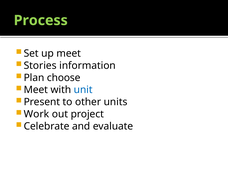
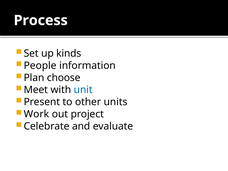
Process colour: light green -> white (41, 20)
up meet: meet -> kinds (69, 53)
Stories: Stories -> People (40, 65)
